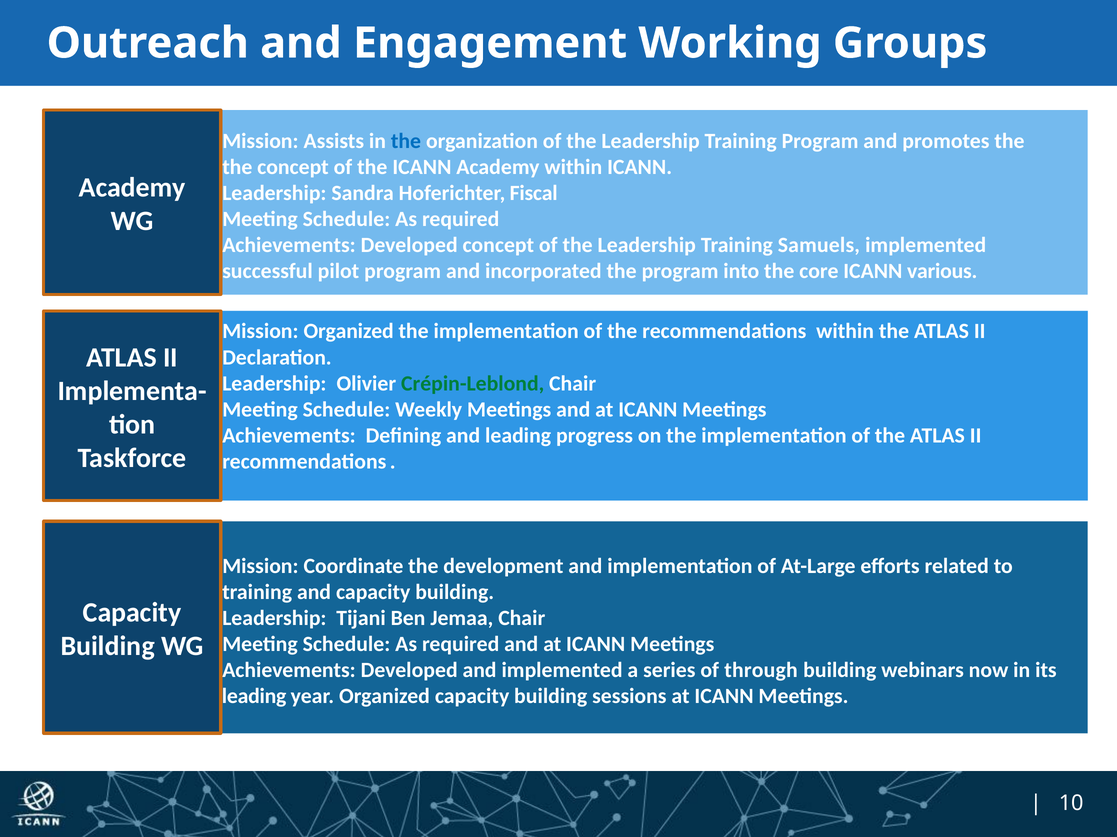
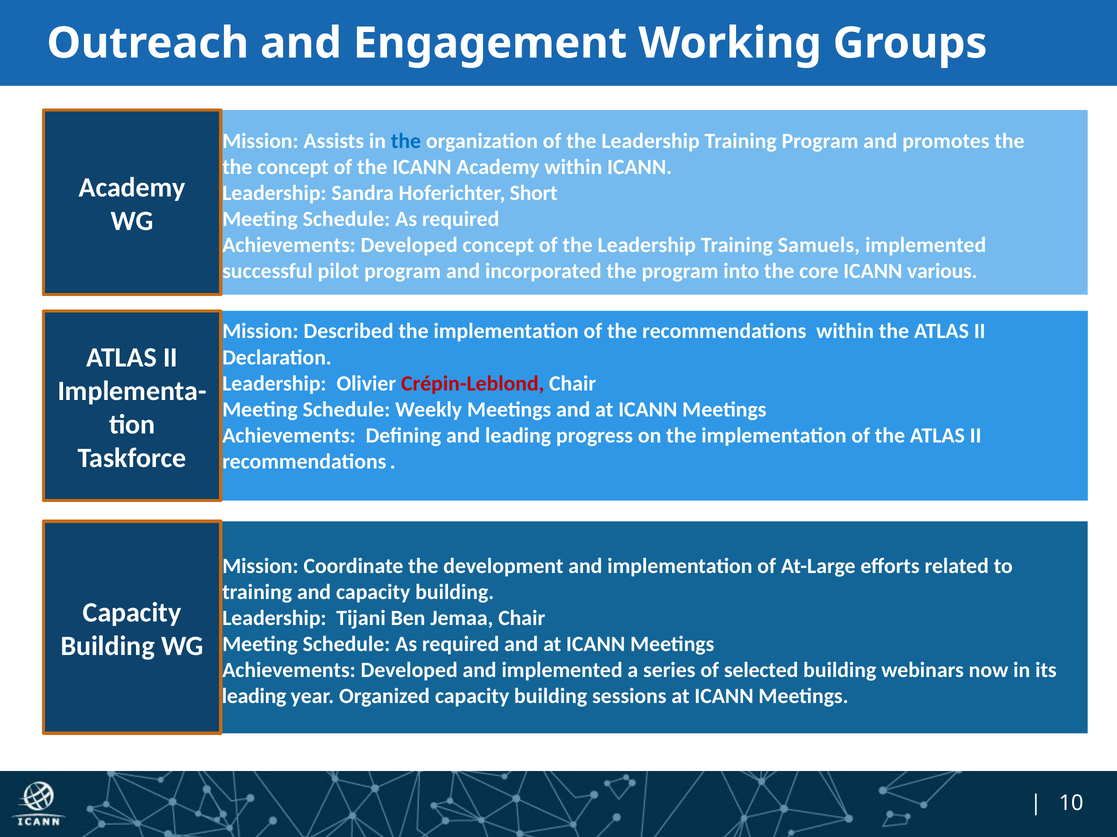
Fiscal: Fiscal -> Short (534, 193)
Mission Organized: Organized -> Described (349, 331)
Crépin-Leblond colour: green -> red (473, 384)
through: through -> selected (761, 671)
